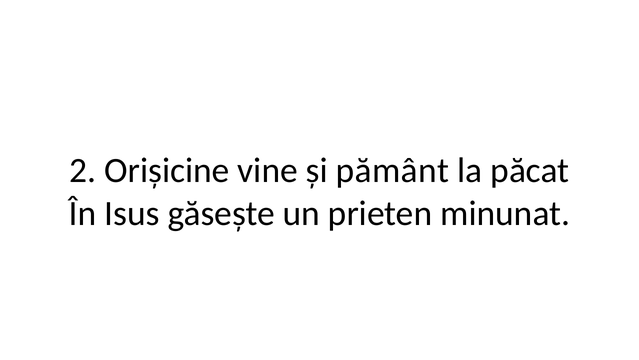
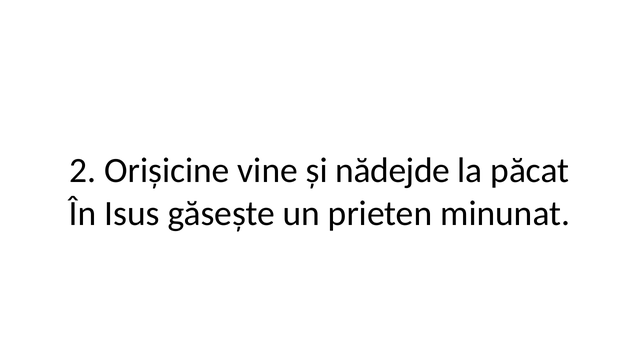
pământ: pământ -> nădejde (393, 170)
